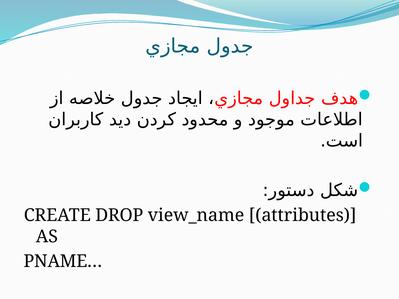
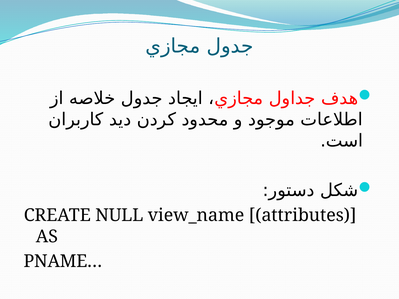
DROP: DROP -> NULL (119, 215)
